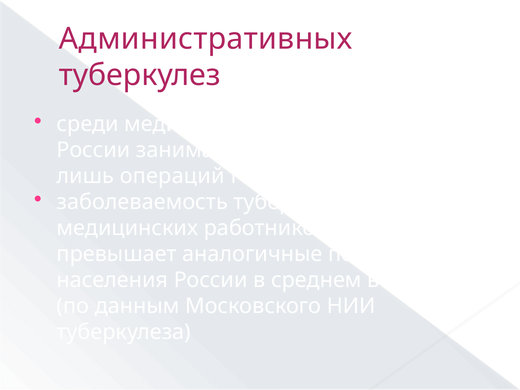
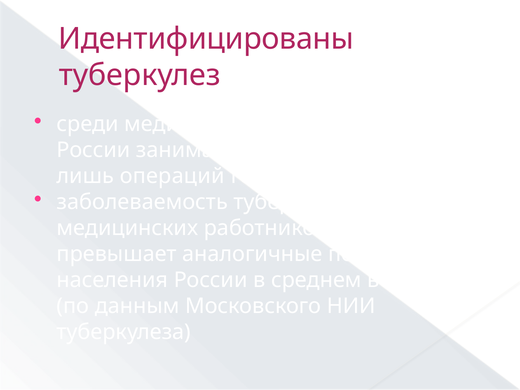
Административных: Административных -> Идентифицированы (206, 39)
